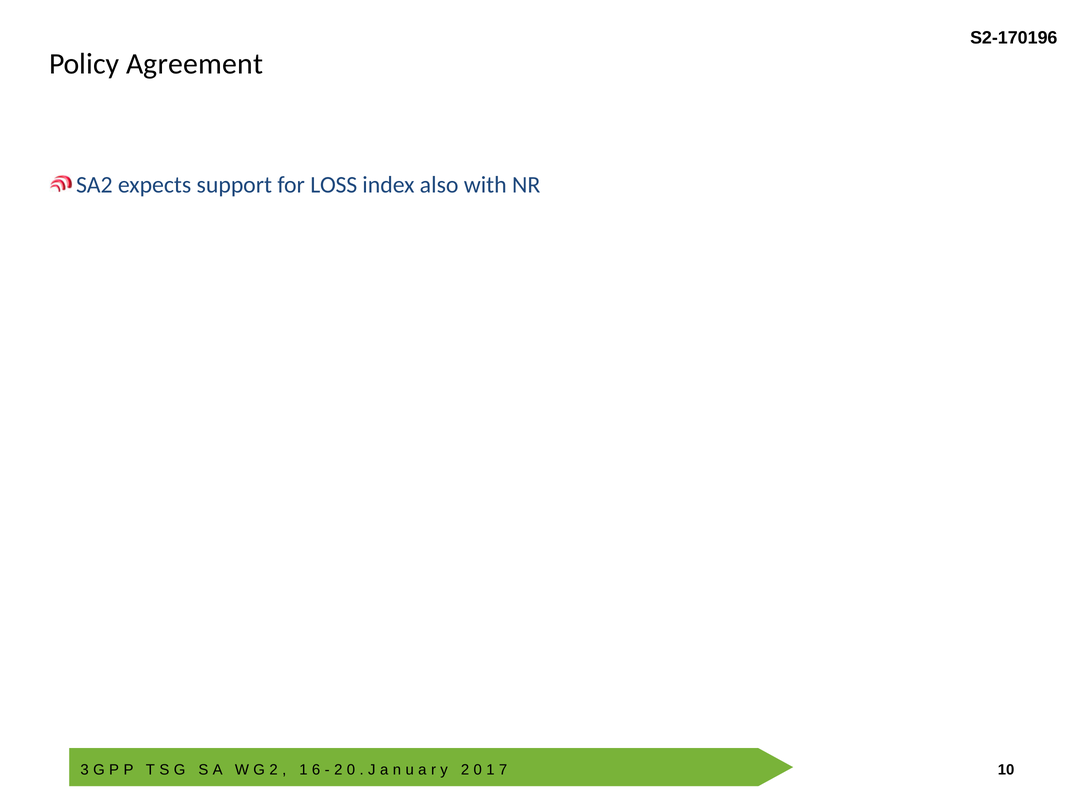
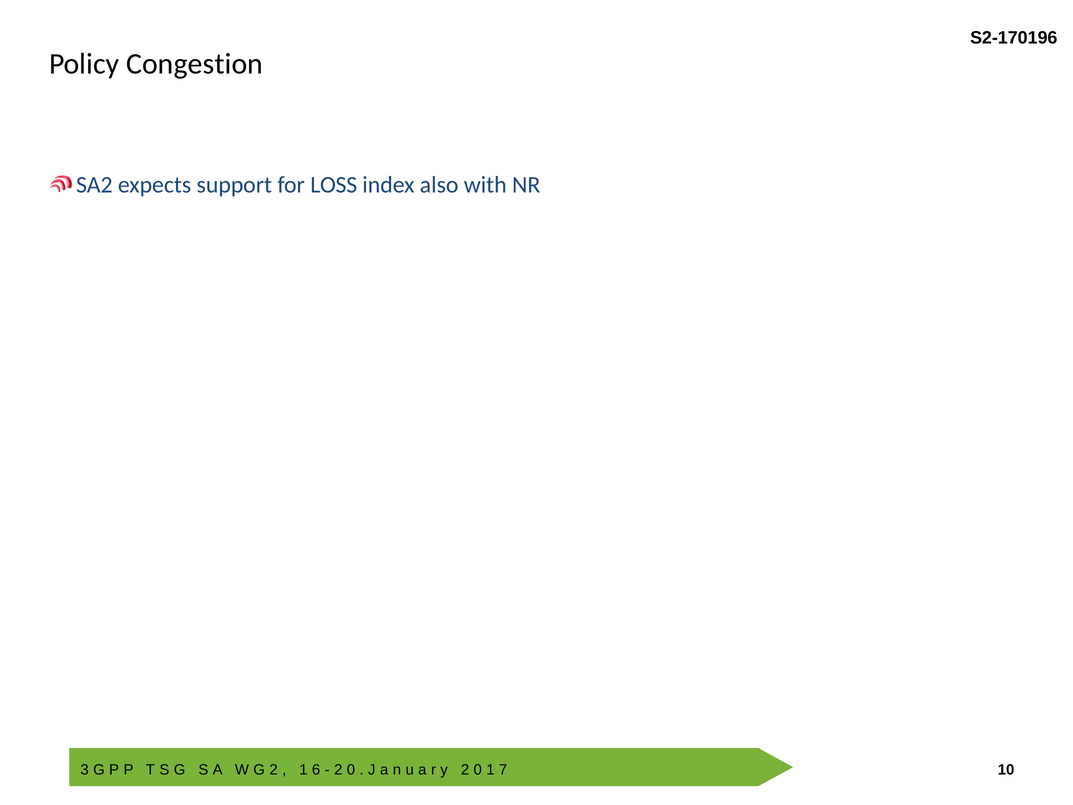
Agreement: Agreement -> Congestion (195, 64)
